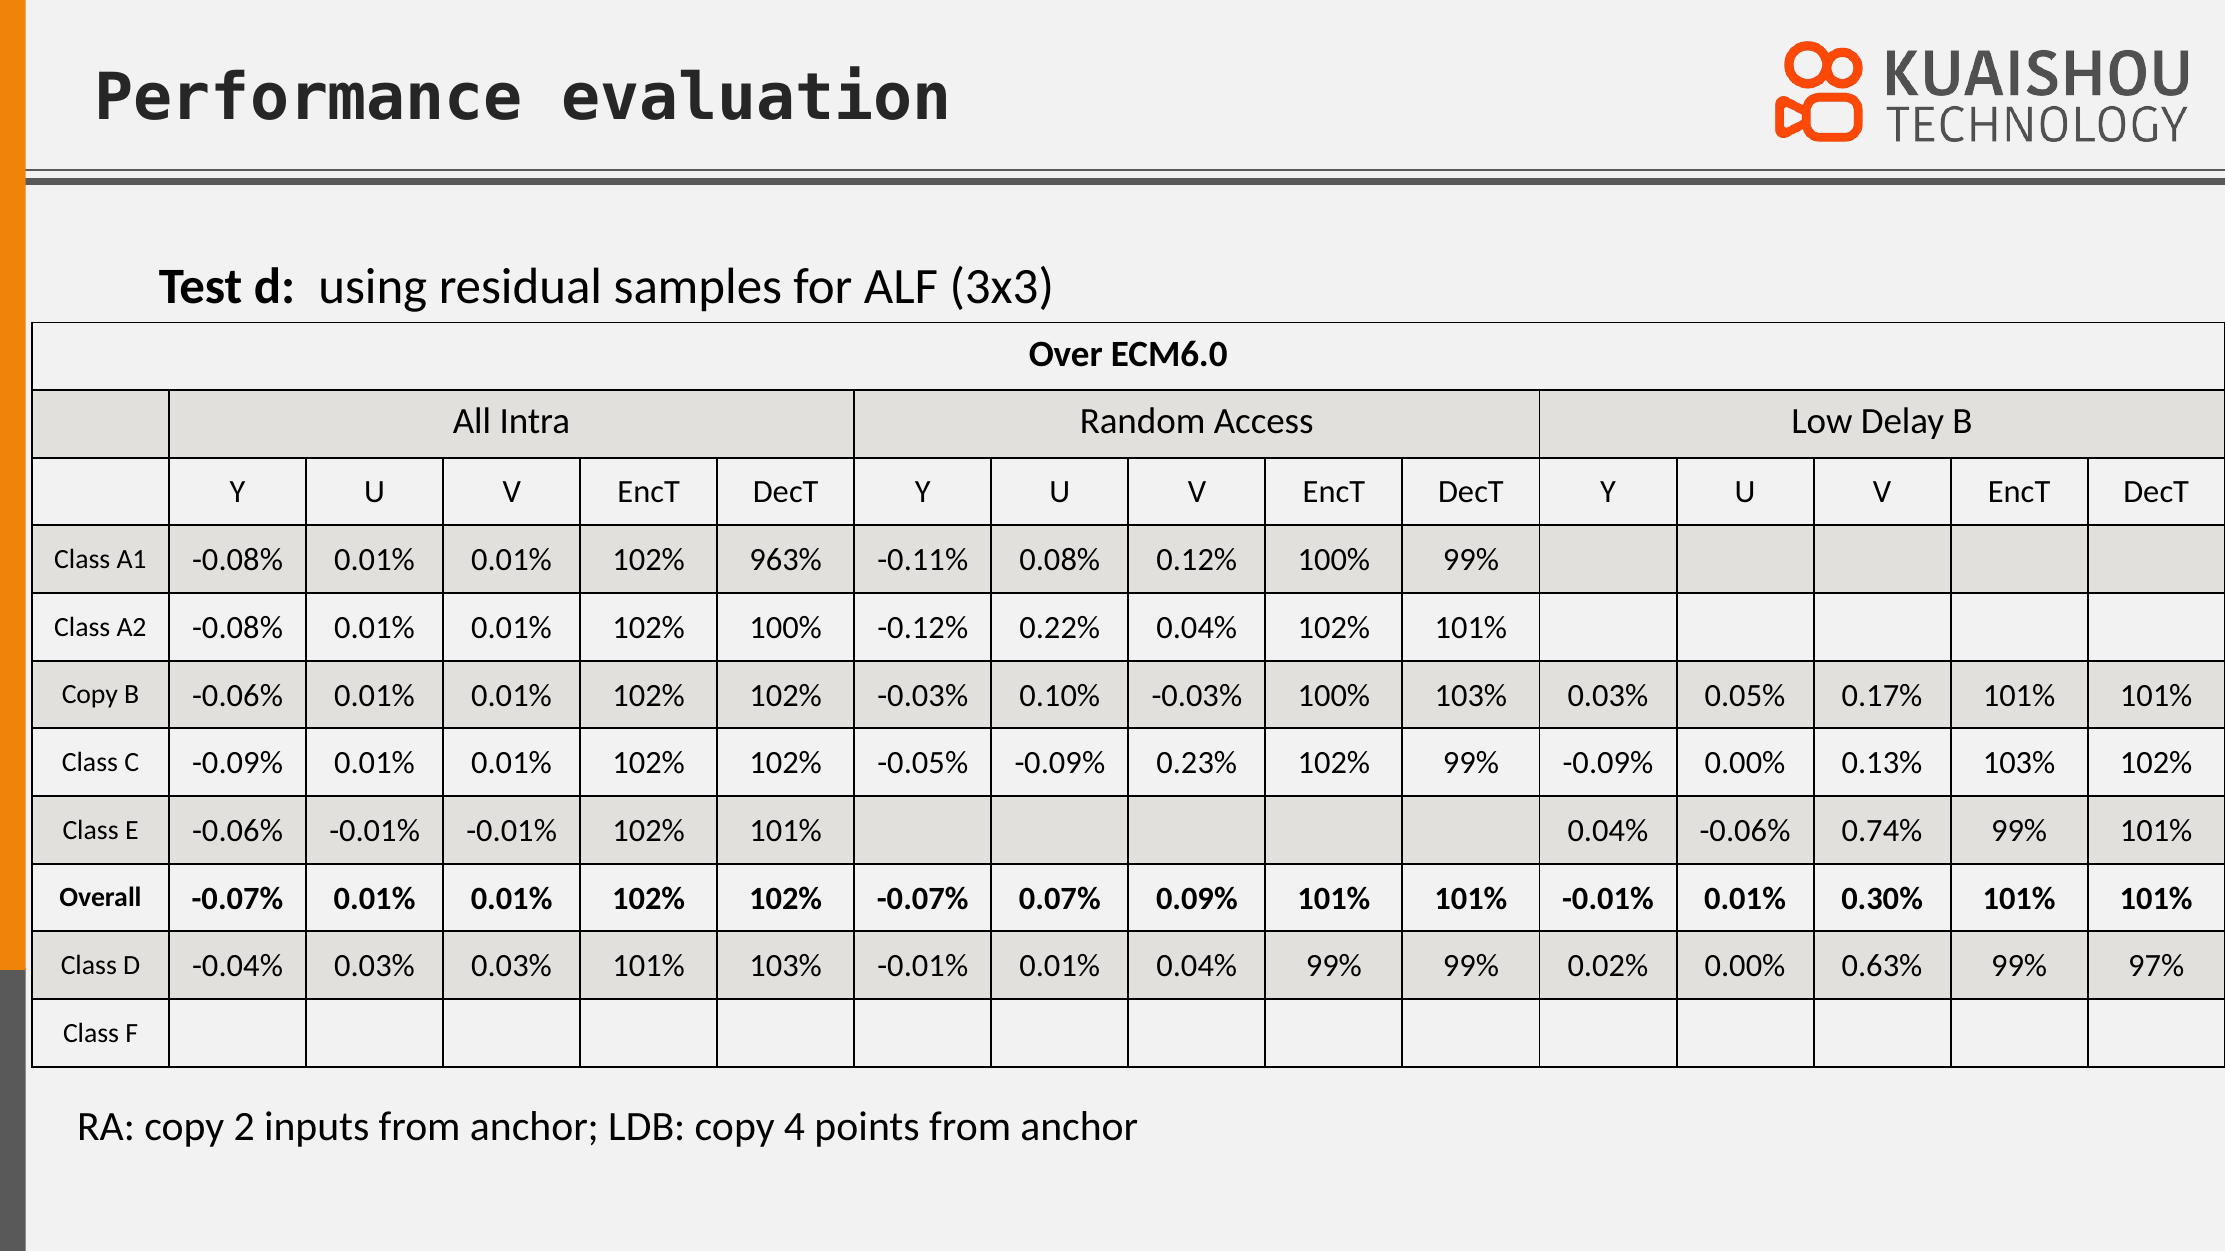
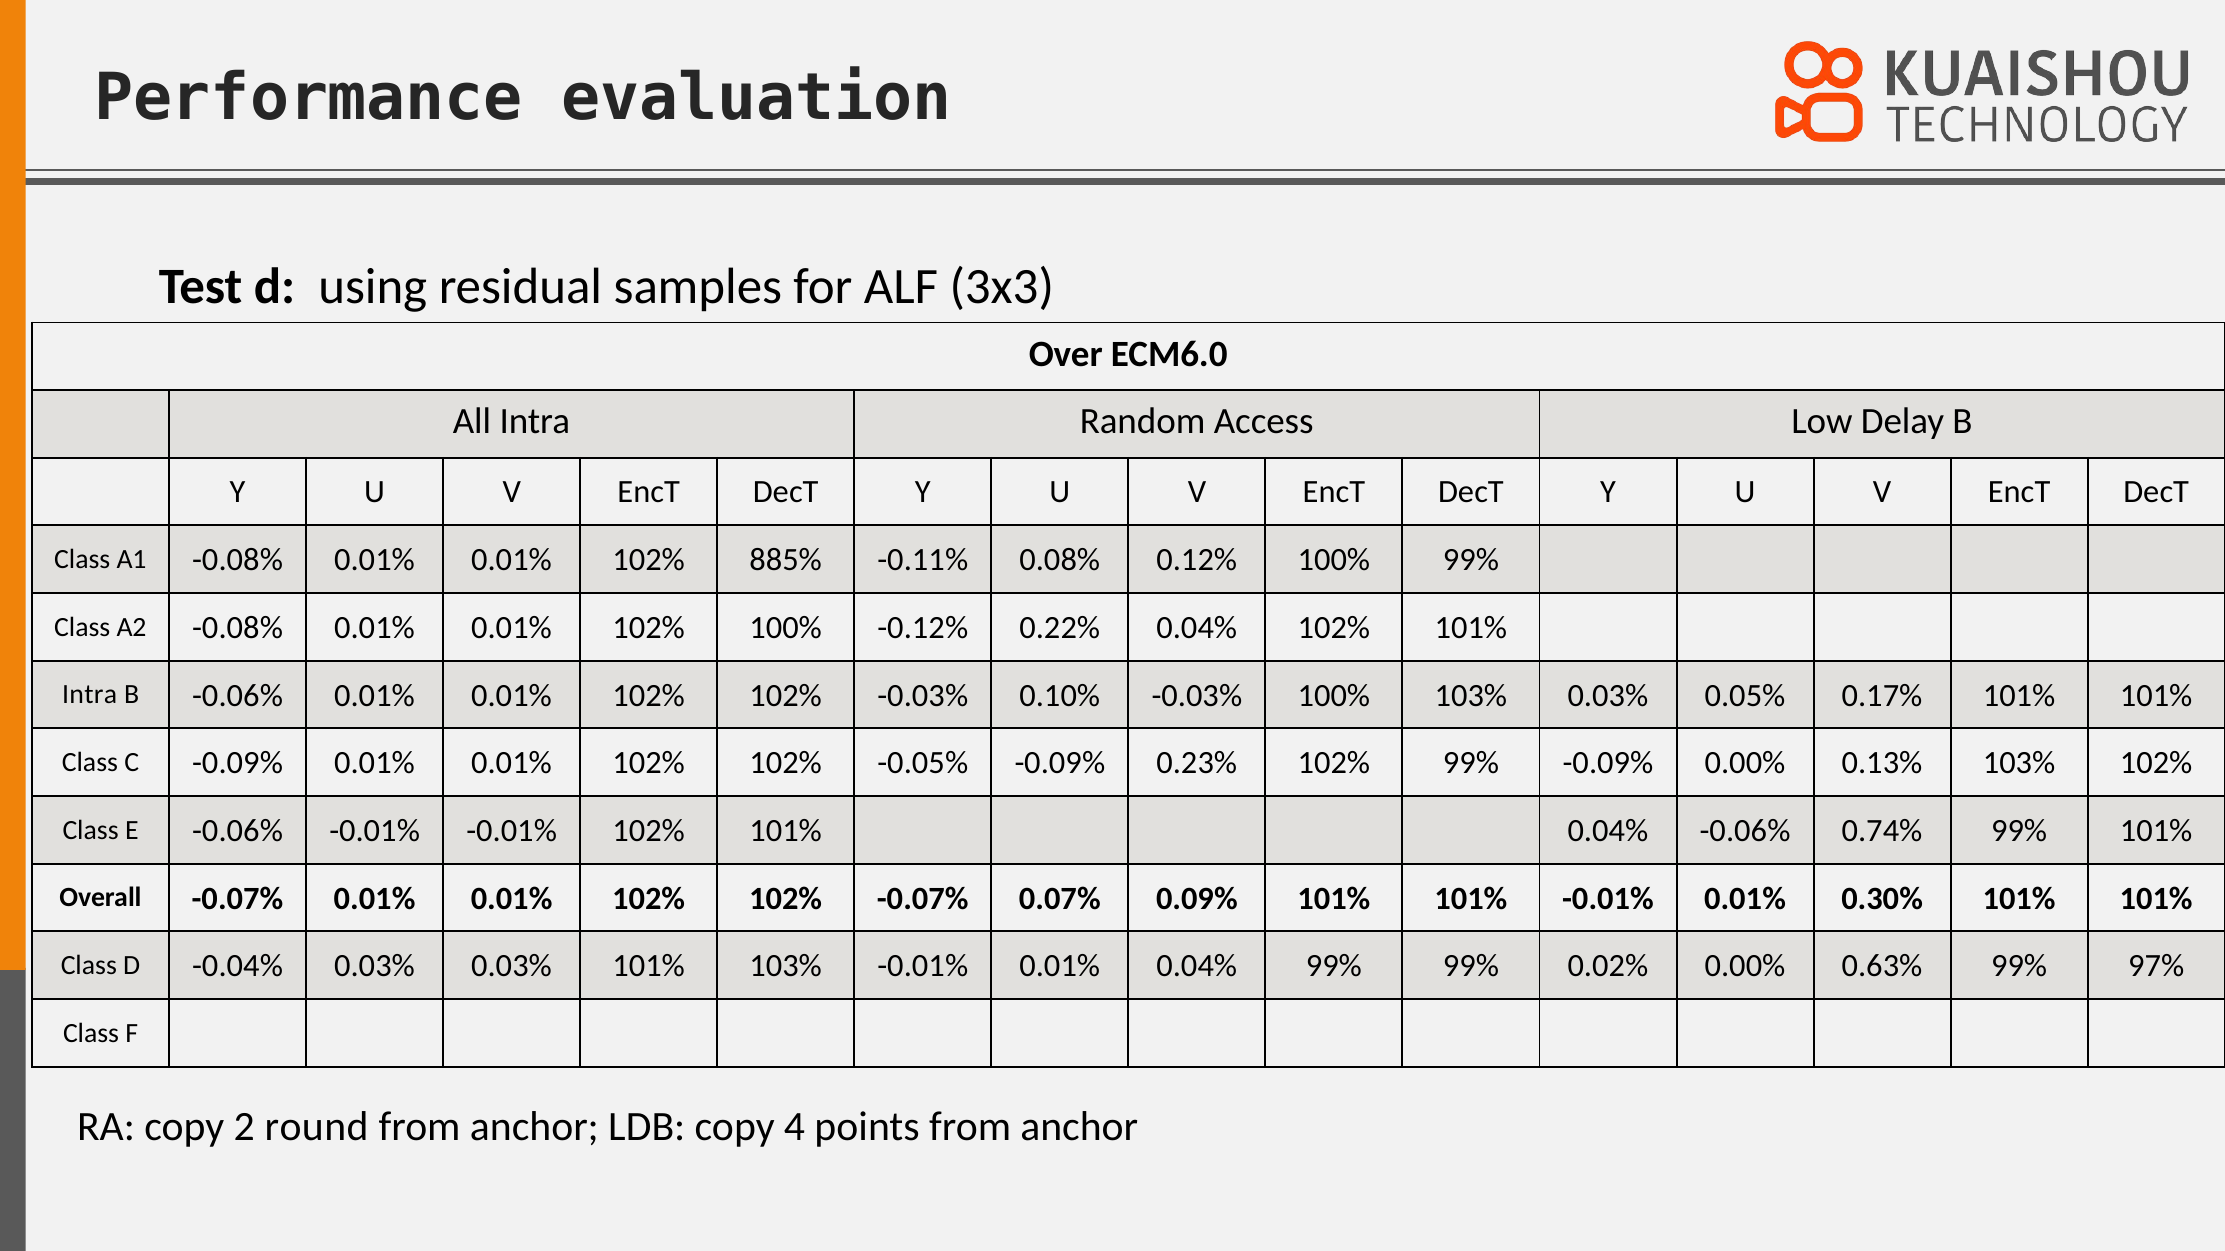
963%: 963% -> 885% (786, 560)
Copy: Copy -> Intra (90, 695)
inputs: inputs -> round (317, 1127)
